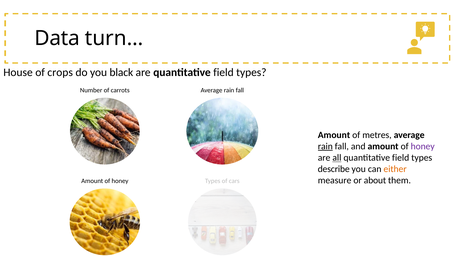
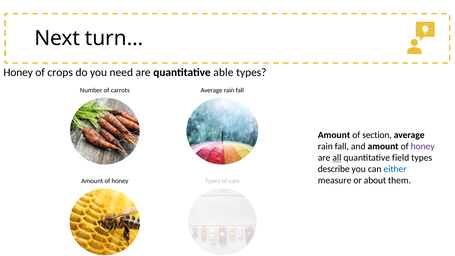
Data: Data -> Next (57, 38)
House: House -> Honey (18, 72)
black: black -> need (121, 72)
are quantitative field: field -> able (223, 72)
metres: metres -> section (377, 135)
rain underline: present -> none (325, 146)
either colour: orange -> blue (395, 169)
